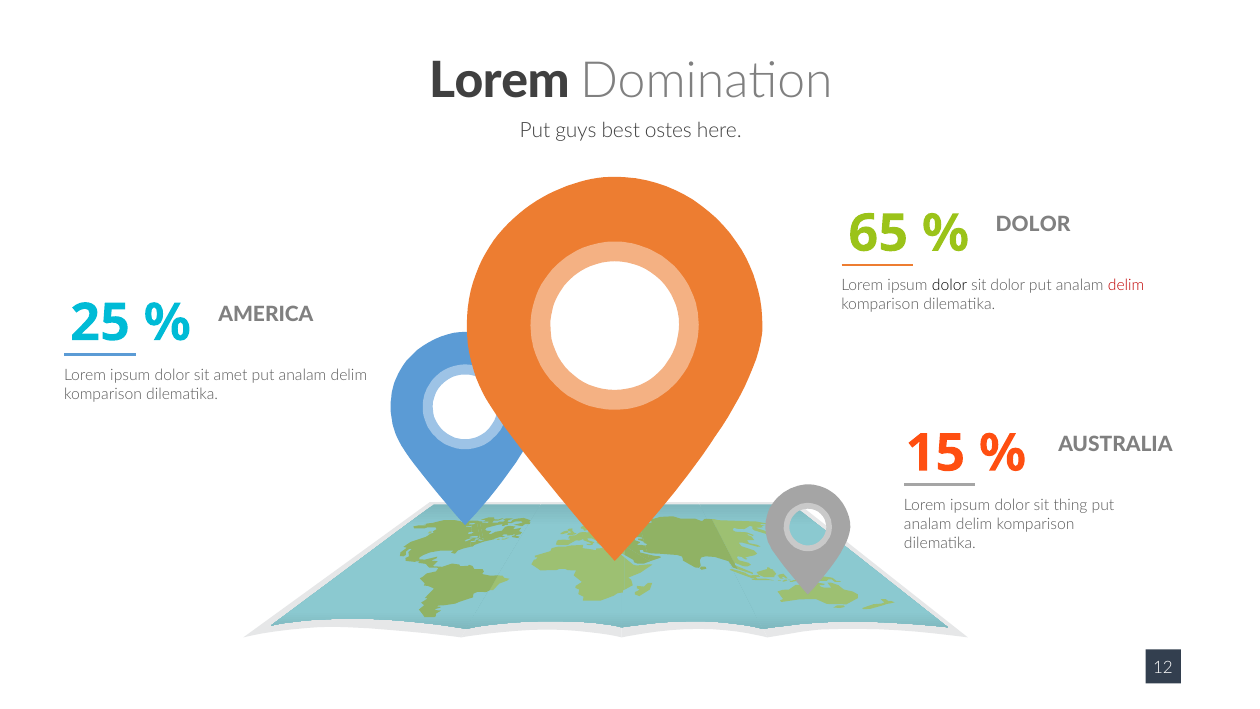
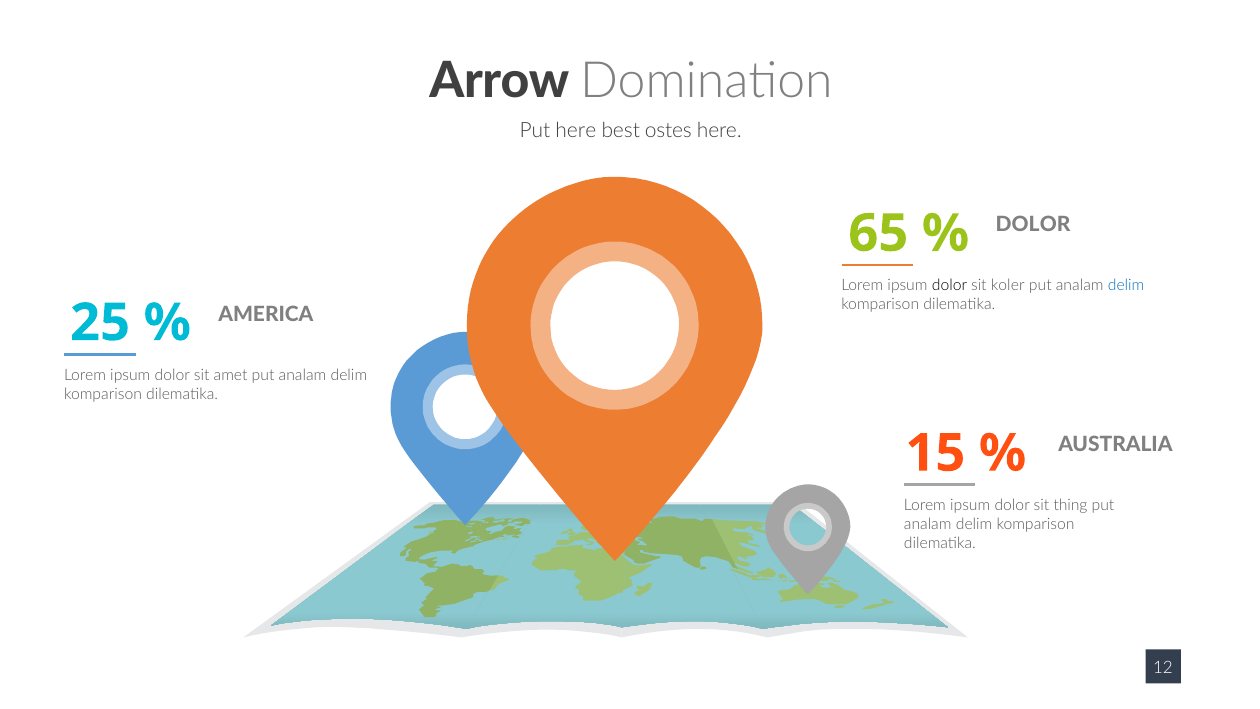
Lorem: Lorem -> Arrow (499, 81)
Put guys: guys -> here (576, 131)
sit dolor: dolor -> koler (1008, 286)
delim colour: red -> blue (1126, 286)
